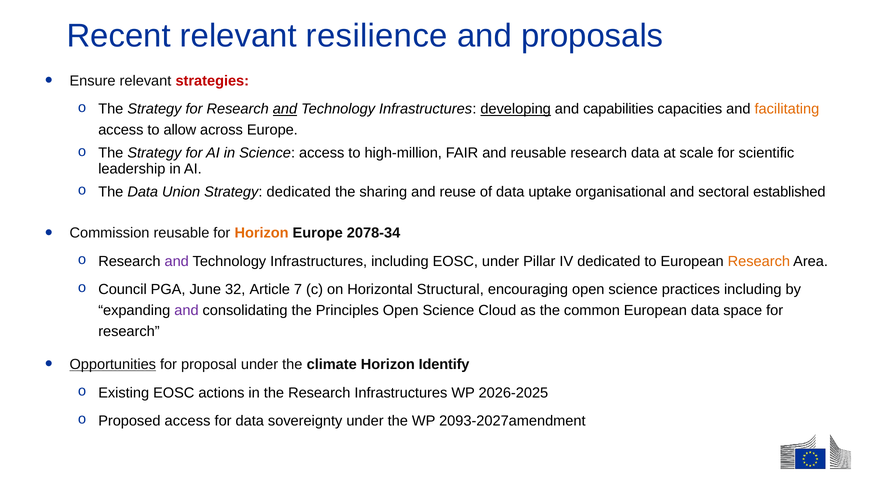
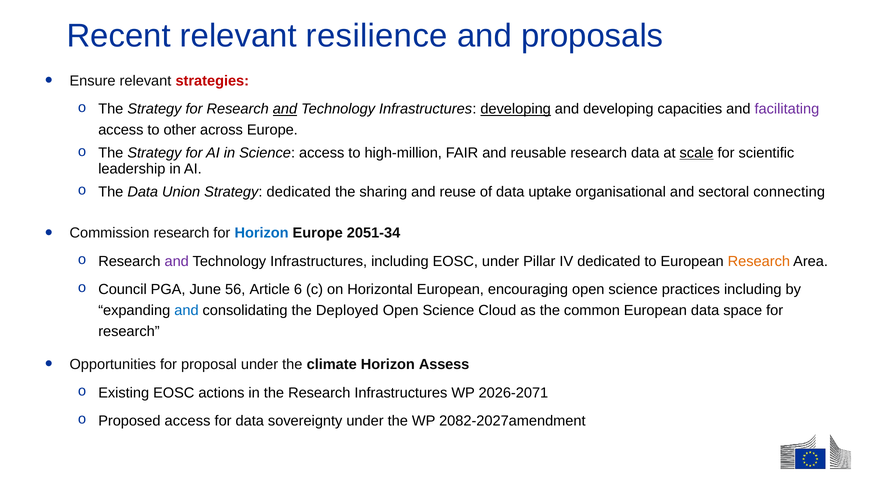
and capabilities: capabilities -> developing (618, 109)
facilitating colour: orange -> purple (787, 109)
allow: allow -> other (180, 130)
scale underline: none -> present (697, 153)
established: established -> connecting (789, 192)
Commission reusable: reusable -> research (181, 233)
Horizon colour: orange -> blue (262, 233)
2078-34: 2078-34 -> 2051-34 (374, 233)
32: 32 -> 56 (235, 289)
7: 7 -> 6 (298, 289)
Horizontal Structural: Structural -> European (450, 289)
and colour: purple -> blue (186, 310)
Principles: Principles -> Deployed (347, 310)
Opportunities underline: present -> none (113, 364)
Identify: Identify -> Assess (444, 364)
2026-2025: 2026-2025 -> 2026-2071 (513, 393)
2093-2027amendment: 2093-2027amendment -> 2082-2027amendment (512, 421)
